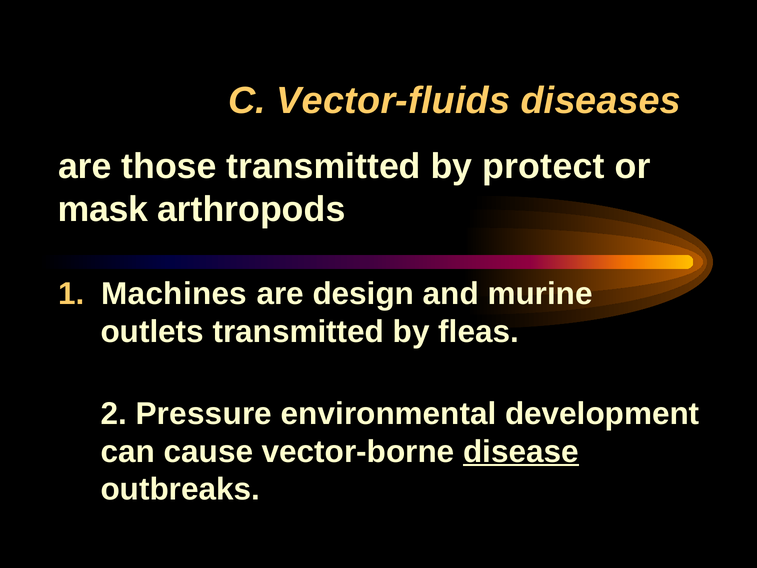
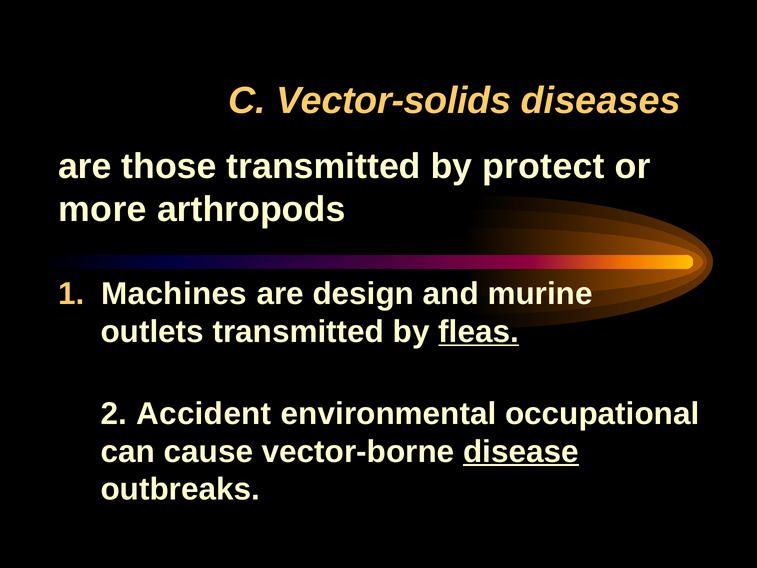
Vector-fluids: Vector-fluids -> Vector-solids (394, 101)
mask: mask -> more (102, 209)
fleas underline: none -> present (479, 332)
Pressure: Pressure -> Accident (204, 414)
development: development -> occupational (602, 414)
